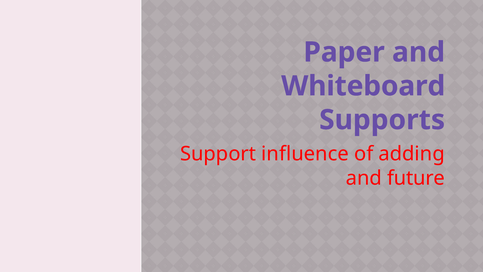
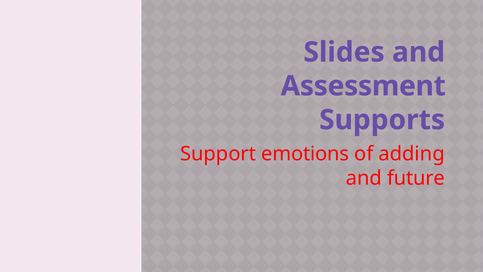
Paper: Paper -> Slides (344, 52)
Whiteboard: Whiteboard -> Assessment (363, 86)
influence: influence -> emotions (305, 154)
